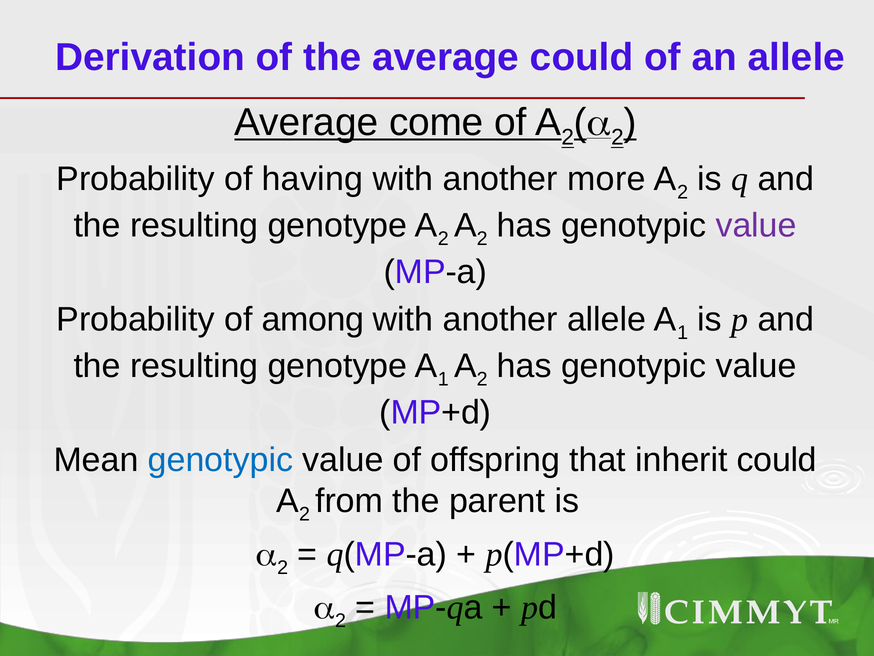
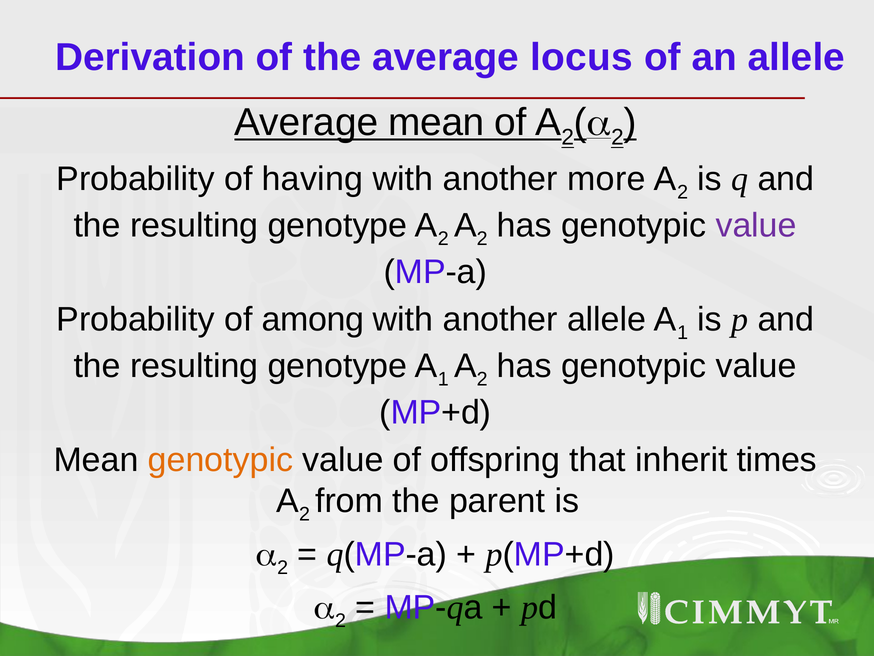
average could: could -> locus (581, 57)
Average come: come -> mean (436, 122)
genotypic colour: blue -> orange (220, 460)
inherit could: could -> times (777, 460)
